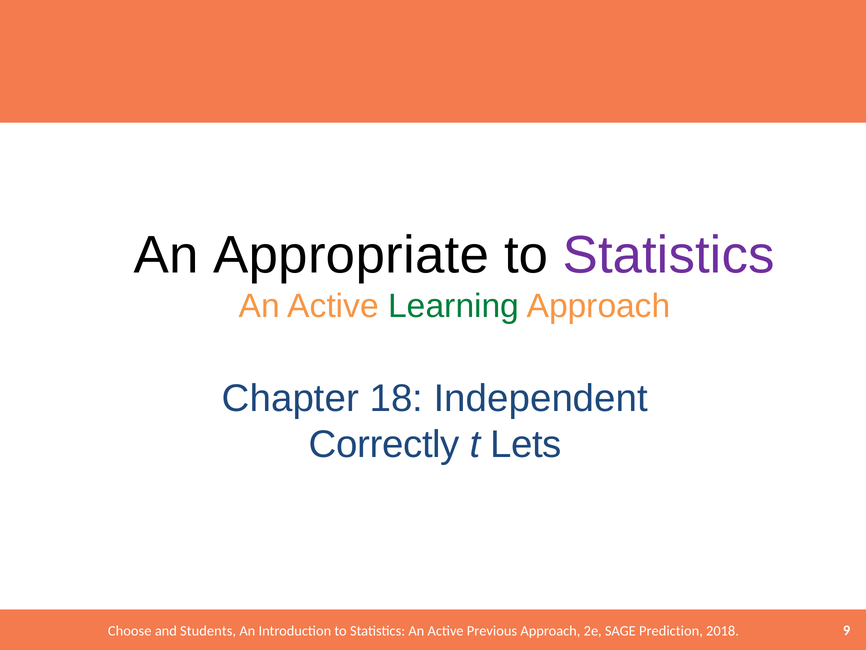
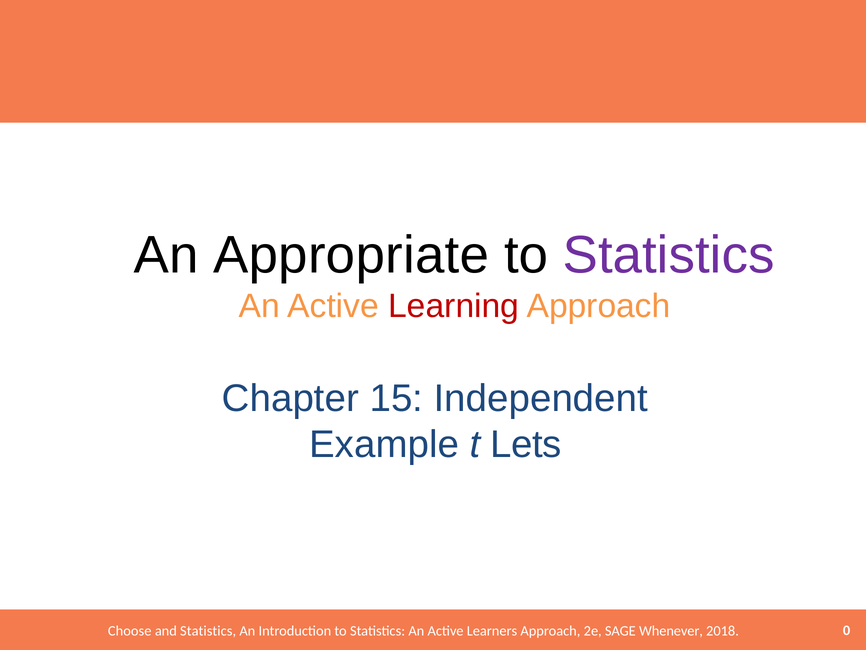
Learning colour: green -> red (454, 306)
18: 18 -> 15 (396, 398)
Correctly: Correctly -> Example (384, 444)
and Students: Students -> Statistics (208, 630)
Previous: Previous -> Learners (492, 630)
Prediction: Prediction -> Whenever (671, 630)
9: 9 -> 0 (847, 630)
